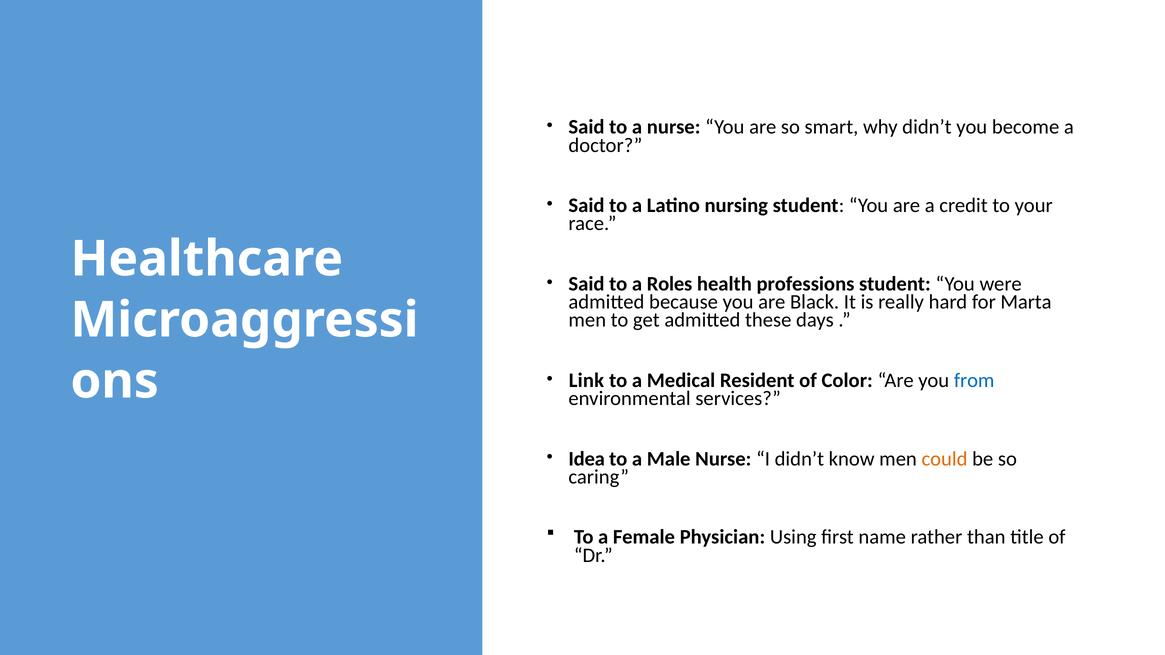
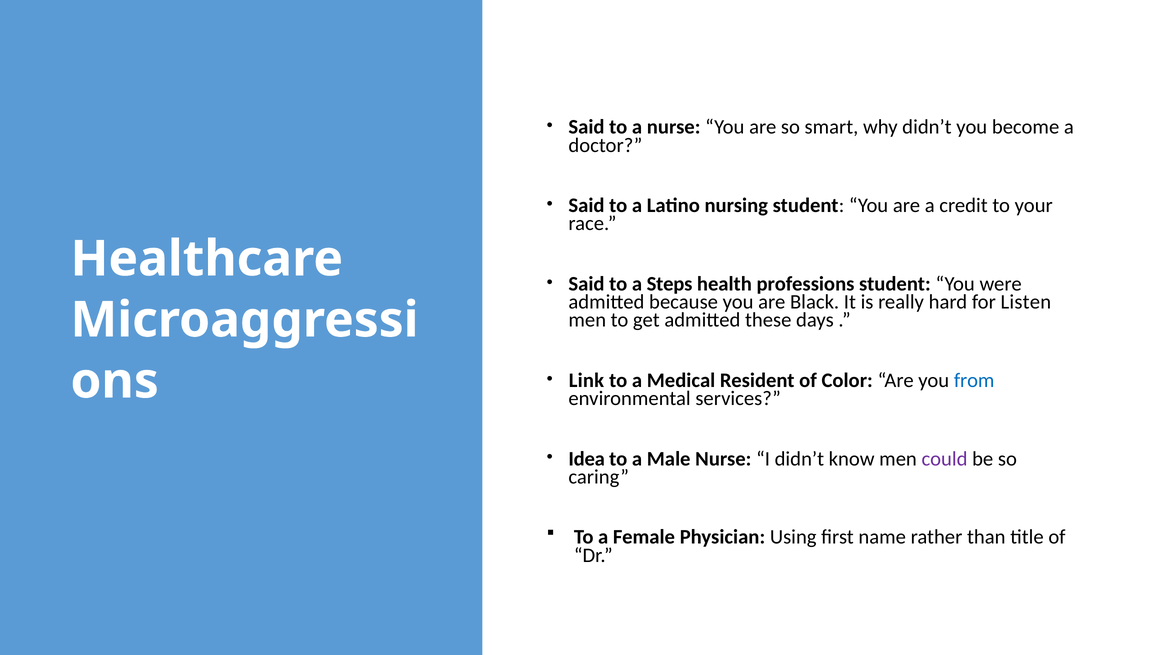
Roles: Roles -> Steps (670, 284)
Marta: Marta -> Listen (1026, 302)
could colour: orange -> purple (945, 459)
